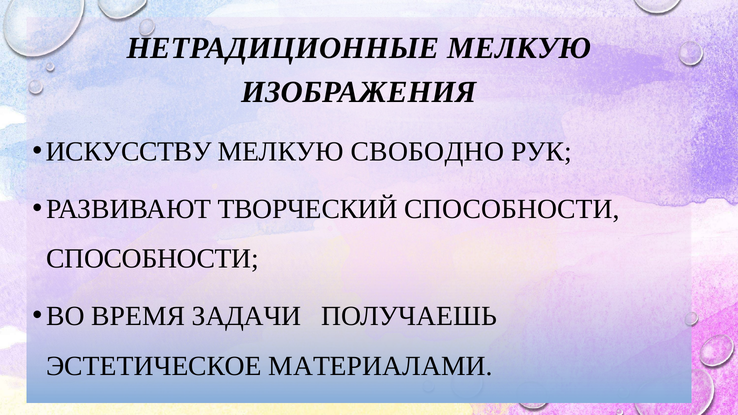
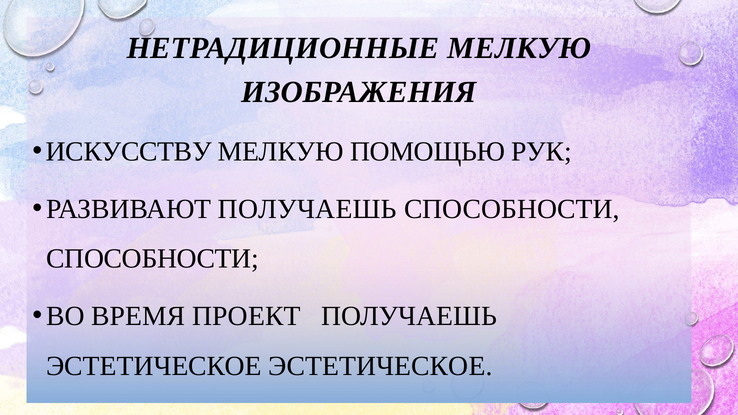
СВОБОДНО: СВОБОДНО -> ПОМОЩЬЮ (428, 151)
РАЗВИВАЮТ ТВОРЧЕСКИЙ: ТВОРЧЕСКИЙ -> ПОЛУЧАЕШЬ (307, 209)
ЗАДАЧИ: ЗАДАЧИ -> ПРОЕКТ (246, 316)
ЭСТЕТИЧЕСКОЕ МАТЕРИАЛАМИ: МАТЕРИАЛАМИ -> ЭСТЕТИЧЕСКОЕ (380, 366)
